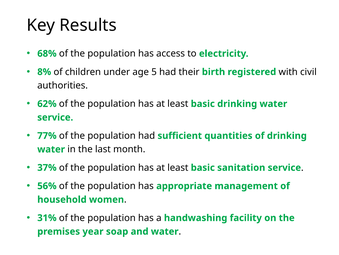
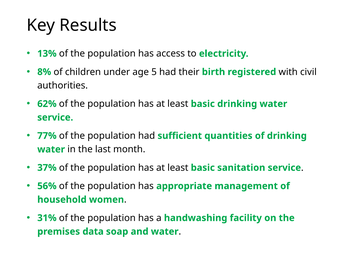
68%: 68% -> 13% (47, 53)
year: year -> data (93, 231)
